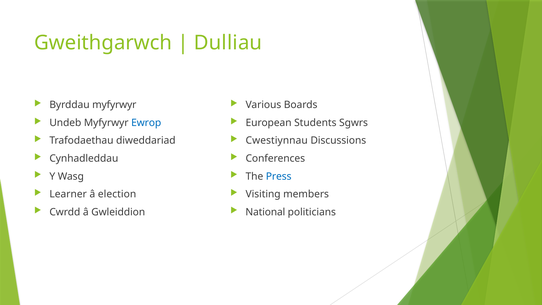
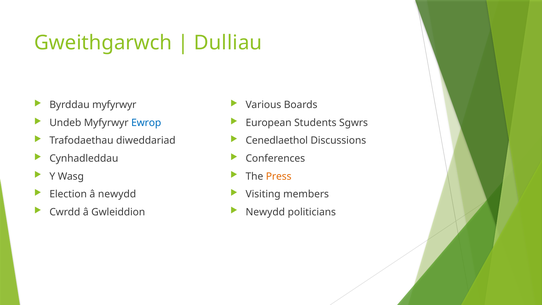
Cwestiynnau: Cwestiynnau -> Cenedlaethol (277, 141)
Press colour: blue -> orange (279, 176)
Learner: Learner -> Election (68, 194)
â election: election -> newydd (117, 194)
National: National -> Newydd (265, 212)
